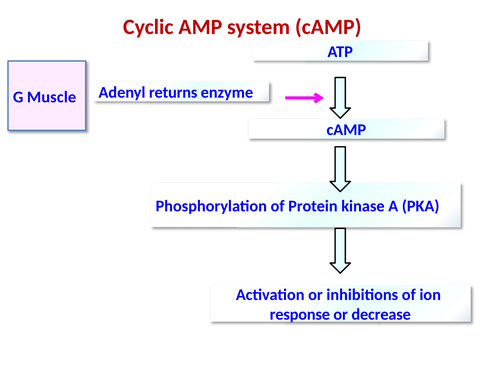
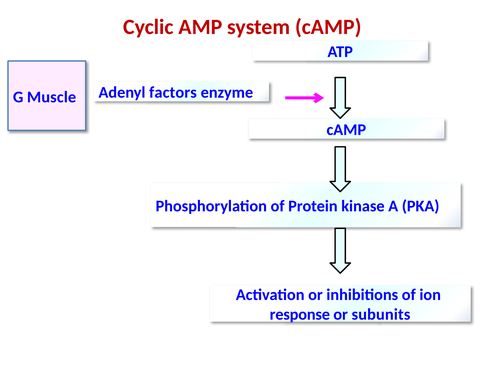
returns: returns -> factors (173, 92)
decrease: decrease -> subunits (381, 314)
